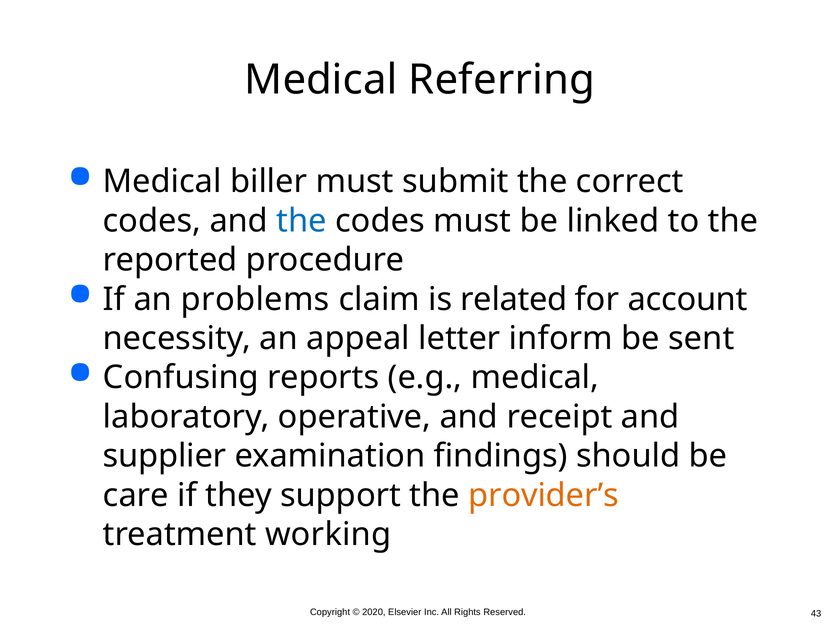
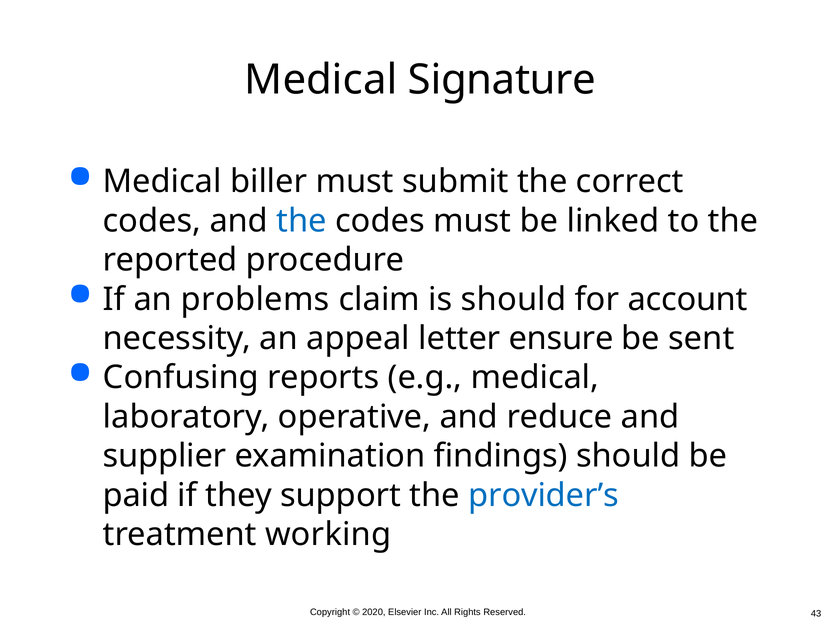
Referring: Referring -> Signature (502, 80)
is related: related -> should (514, 299)
inform: inform -> ensure (561, 338)
receipt: receipt -> reduce (559, 417)
care: care -> paid (136, 495)
provider’s colour: orange -> blue (544, 495)
